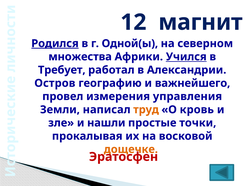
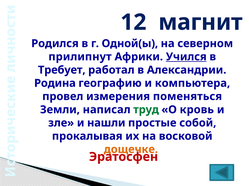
Родился underline: present -> none (55, 44)
множества: множества -> прилипнут (80, 57)
Остров: Остров -> Родина (55, 84)
важнейшего: важнейшего -> компьютера (192, 84)
управления: управления -> поменяться (187, 97)
труд colour: orange -> green (146, 110)
точки: точки -> собой (198, 123)
